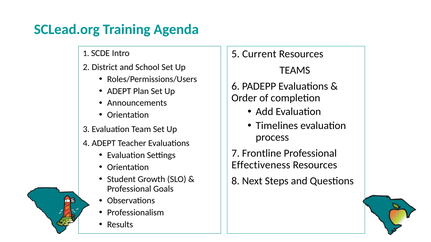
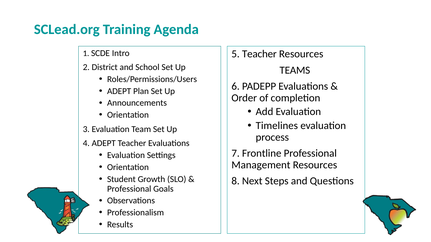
5 Current: Current -> Teacher (259, 54)
Effectiveness: Effectiveness -> Management (261, 165)
